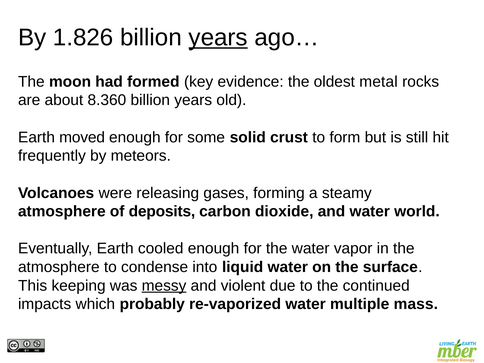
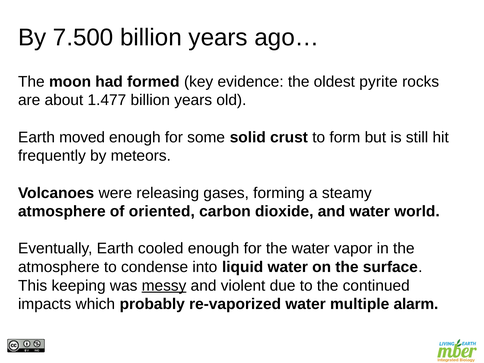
1.826: 1.826 -> 7.500 (83, 38)
years underline: present -> none (218, 38)
metal: metal -> pyrite (379, 82)
8.360: 8.360 -> 1.477 (107, 100)
deposits: deposits -> oriented (162, 211)
mass: mass -> alarm (416, 304)
